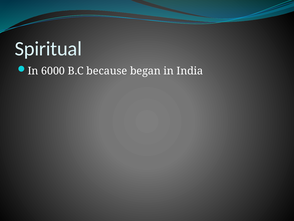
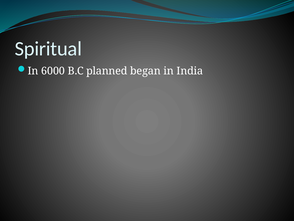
because: because -> planned (107, 71)
